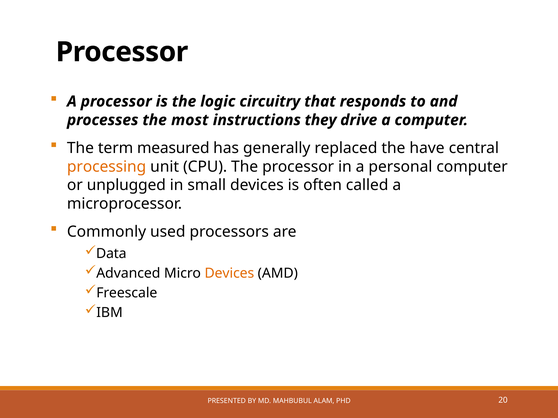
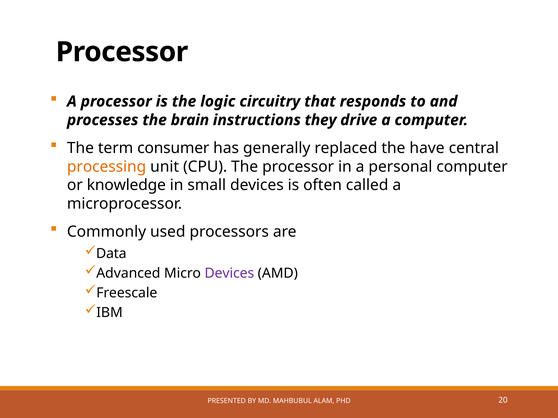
most: most -> brain (190, 120)
measured: measured -> consumer (173, 148)
unplugged: unplugged -> knowledge (126, 185)
Devices colour: orange -> purple (229, 274)
